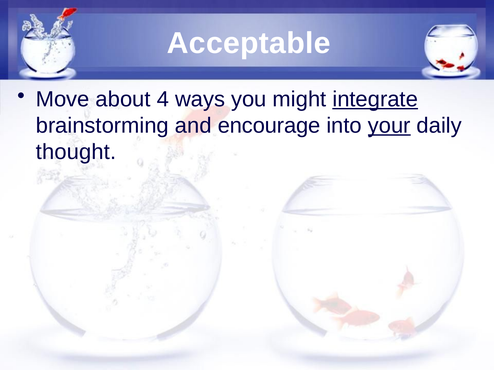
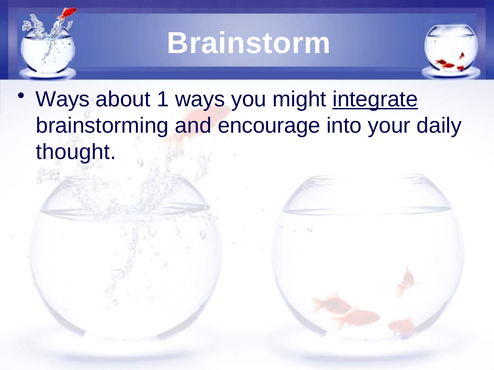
Acceptable: Acceptable -> Brainstorm (249, 43)
Move: Move -> Ways (63, 100)
4: 4 -> 1 (163, 100)
your underline: present -> none (389, 126)
